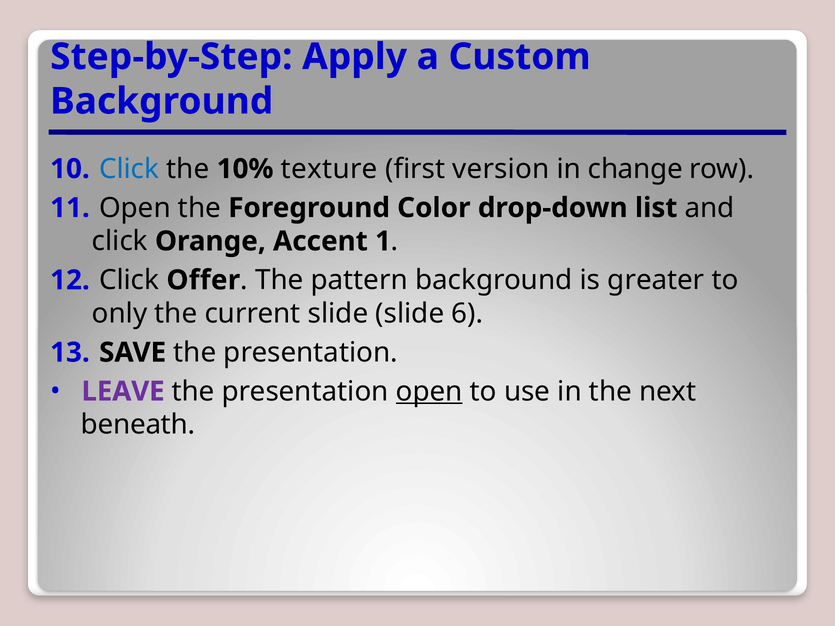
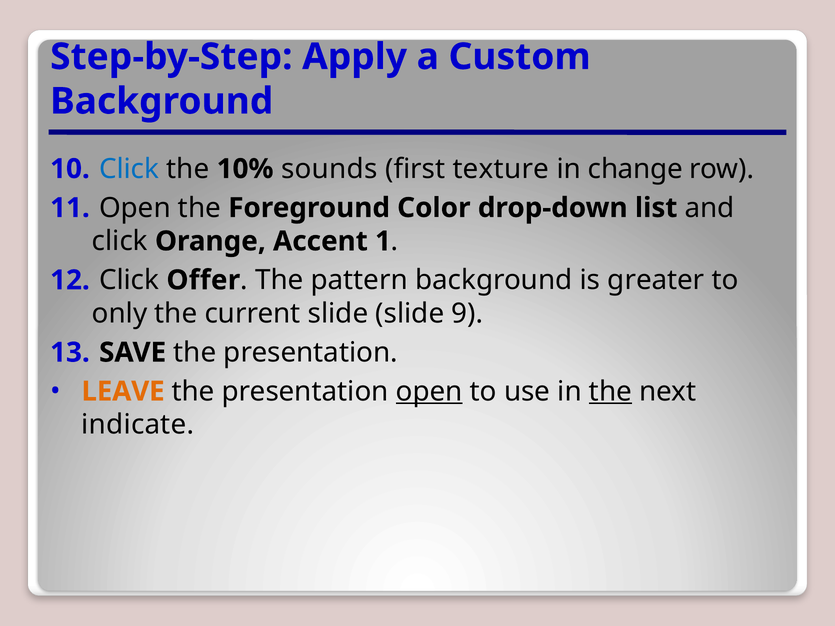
texture: texture -> sounds (329, 169)
version: version -> texture (501, 169)
6: 6 -> 9 (467, 314)
LEAVE colour: purple -> orange (123, 392)
the underline: none -> present (610, 392)
beneath: beneath -> indicate (138, 425)
